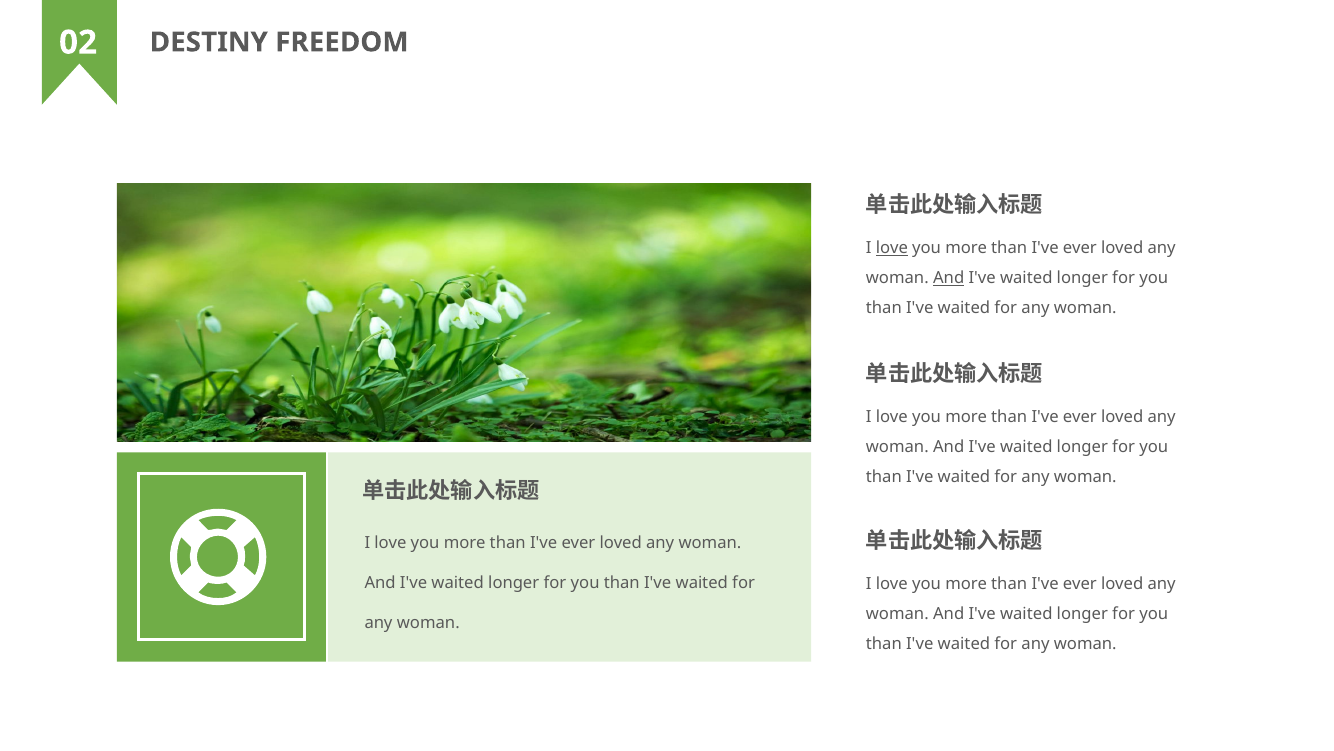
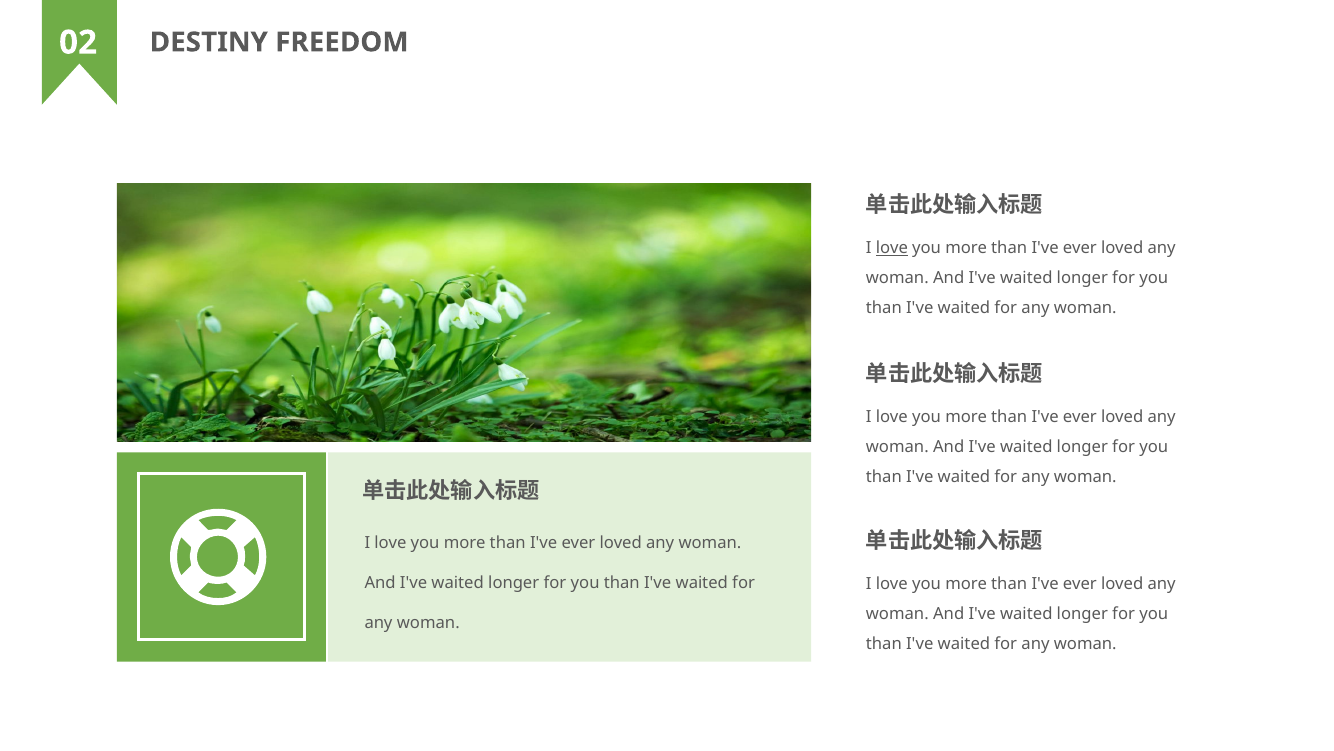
And underline: present -> none (949, 278)
